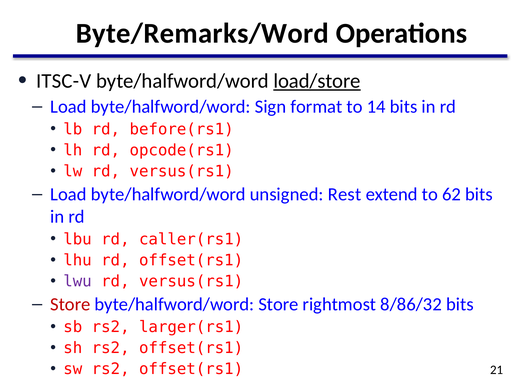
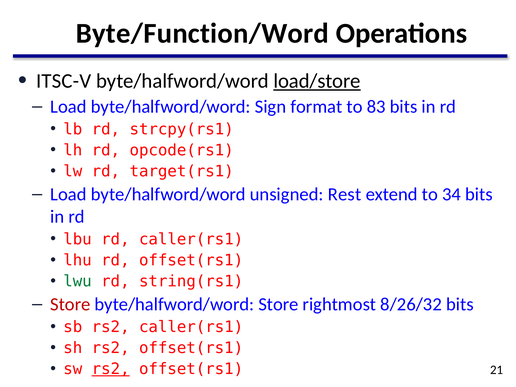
Byte/Remarks/Word: Byte/Remarks/Word -> Byte/Function/Word (202, 33)
14: 14 -> 83 (376, 107)
before(rs1: before(rs1 -> strcpy(rs1 (182, 129)
lw rd versus(rs1: versus(rs1 -> target(rs1 (182, 171)
62: 62 -> 34 (451, 194)
lwu colour: purple -> green (78, 281)
versus(rs1: versus(rs1 -> string(rs1 (191, 281)
8/86/32: 8/86/32 -> 8/26/32 (411, 304)
rs2 larger(rs1: larger(rs1 -> caller(rs1 (191, 327)
rs2 underline: none -> present (111, 369)
